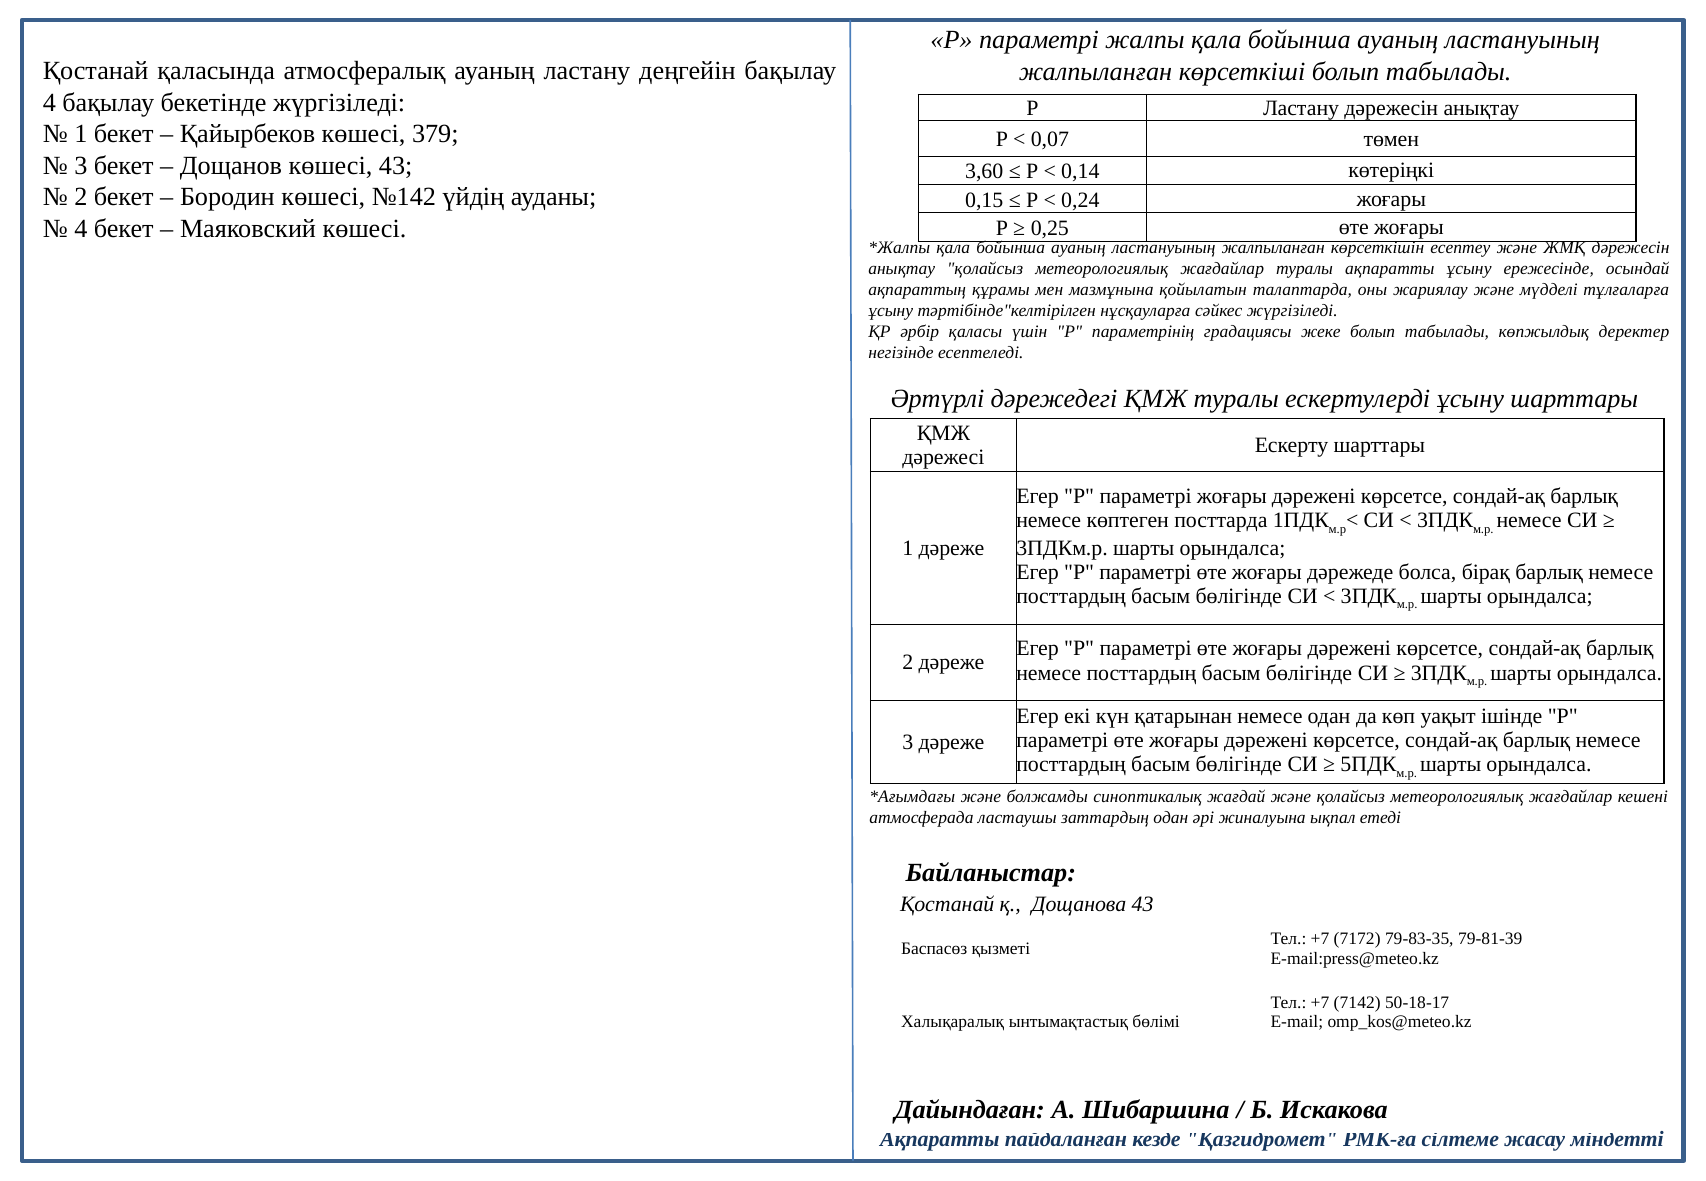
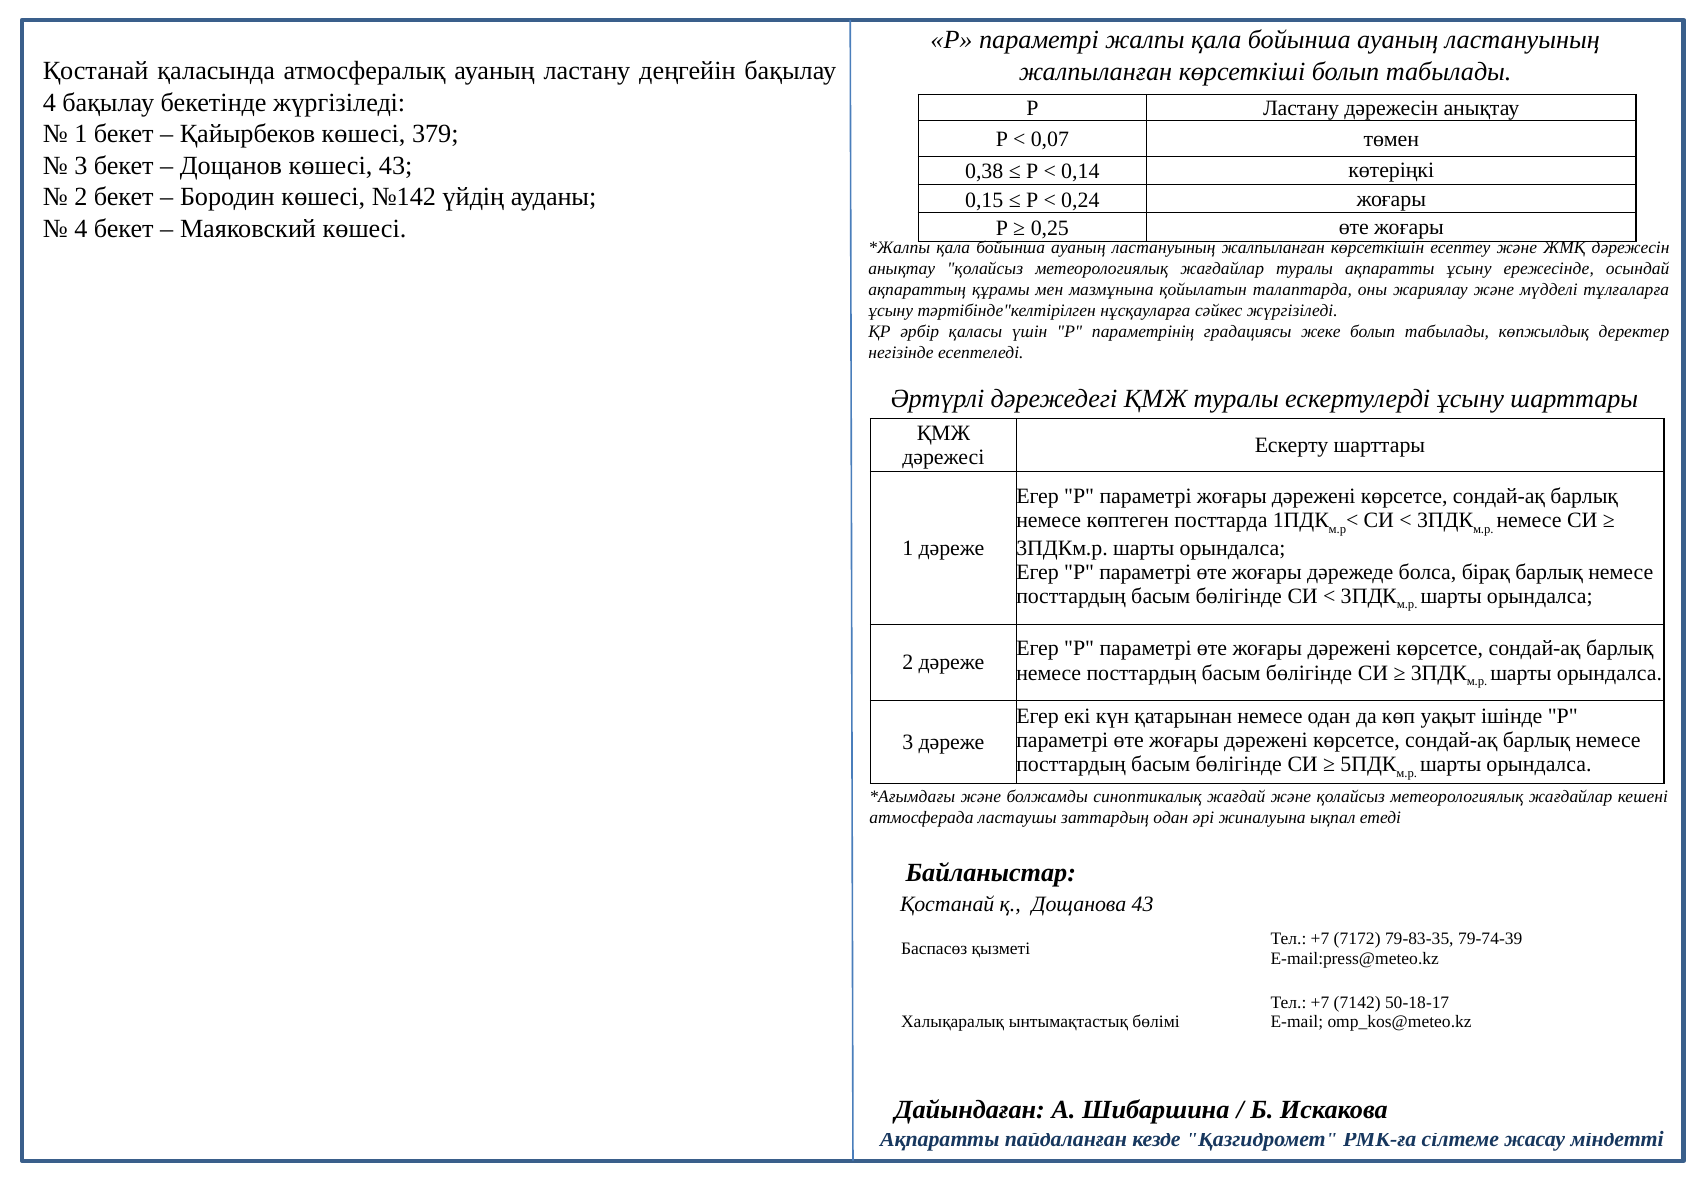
3,60: 3,60 -> 0,38 (984, 172)
79-81-39: 79-81-39 -> 79-74-39 (1490, 939)
